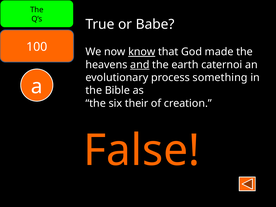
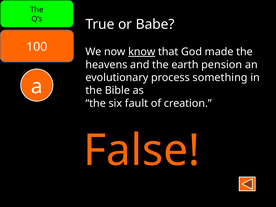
and underline: present -> none (140, 65)
caternoi: caternoi -> pension (222, 65)
their: their -> fault (137, 103)
